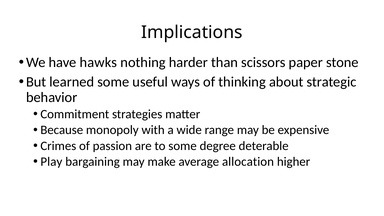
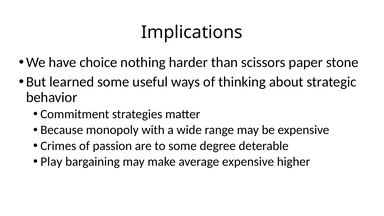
hawks: hawks -> choice (98, 62)
average allocation: allocation -> expensive (248, 162)
